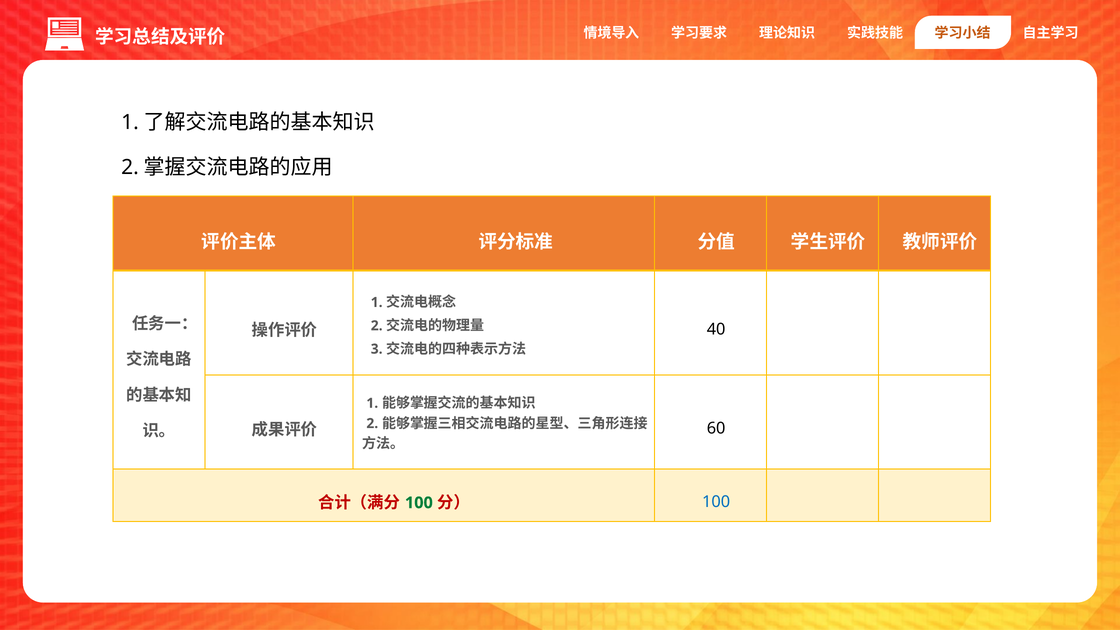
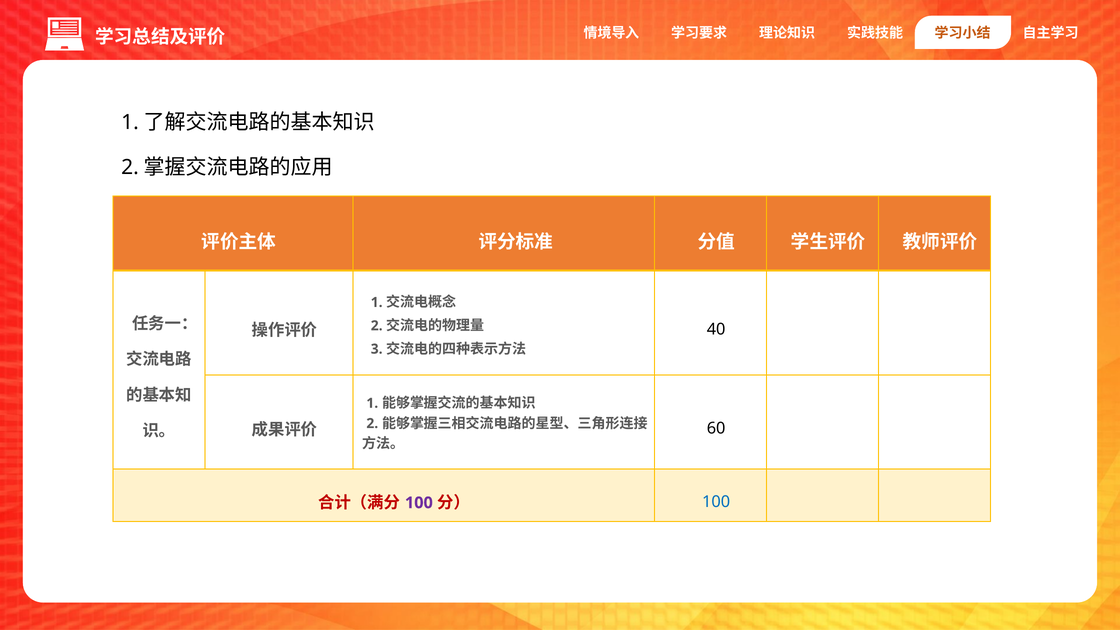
100 colour: green -> purple (419, 503)
